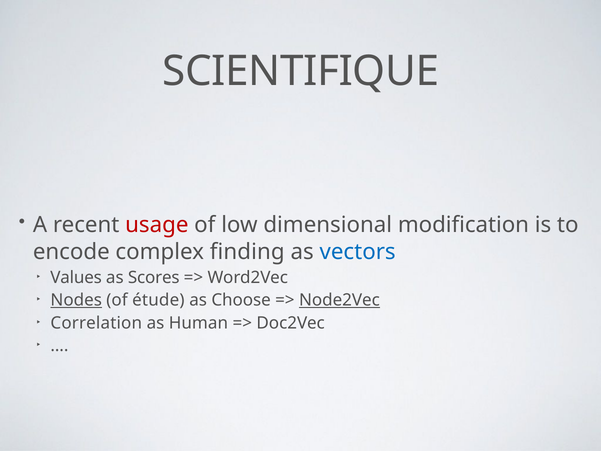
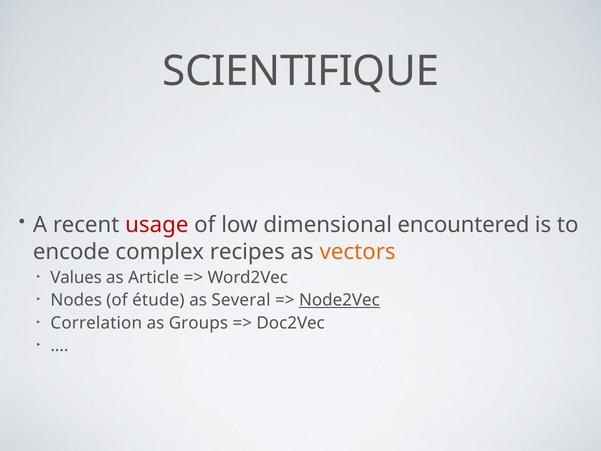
modification: modification -> encountered (464, 225)
finding: finding -> recipes (247, 252)
vectors colour: blue -> orange (358, 252)
Scores: Scores -> Article (154, 277)
Nodes underline: present -> none (76, 300)
Choose: Choose -> Several (241, 300)
Human: Human -> Groups (198, 323)
